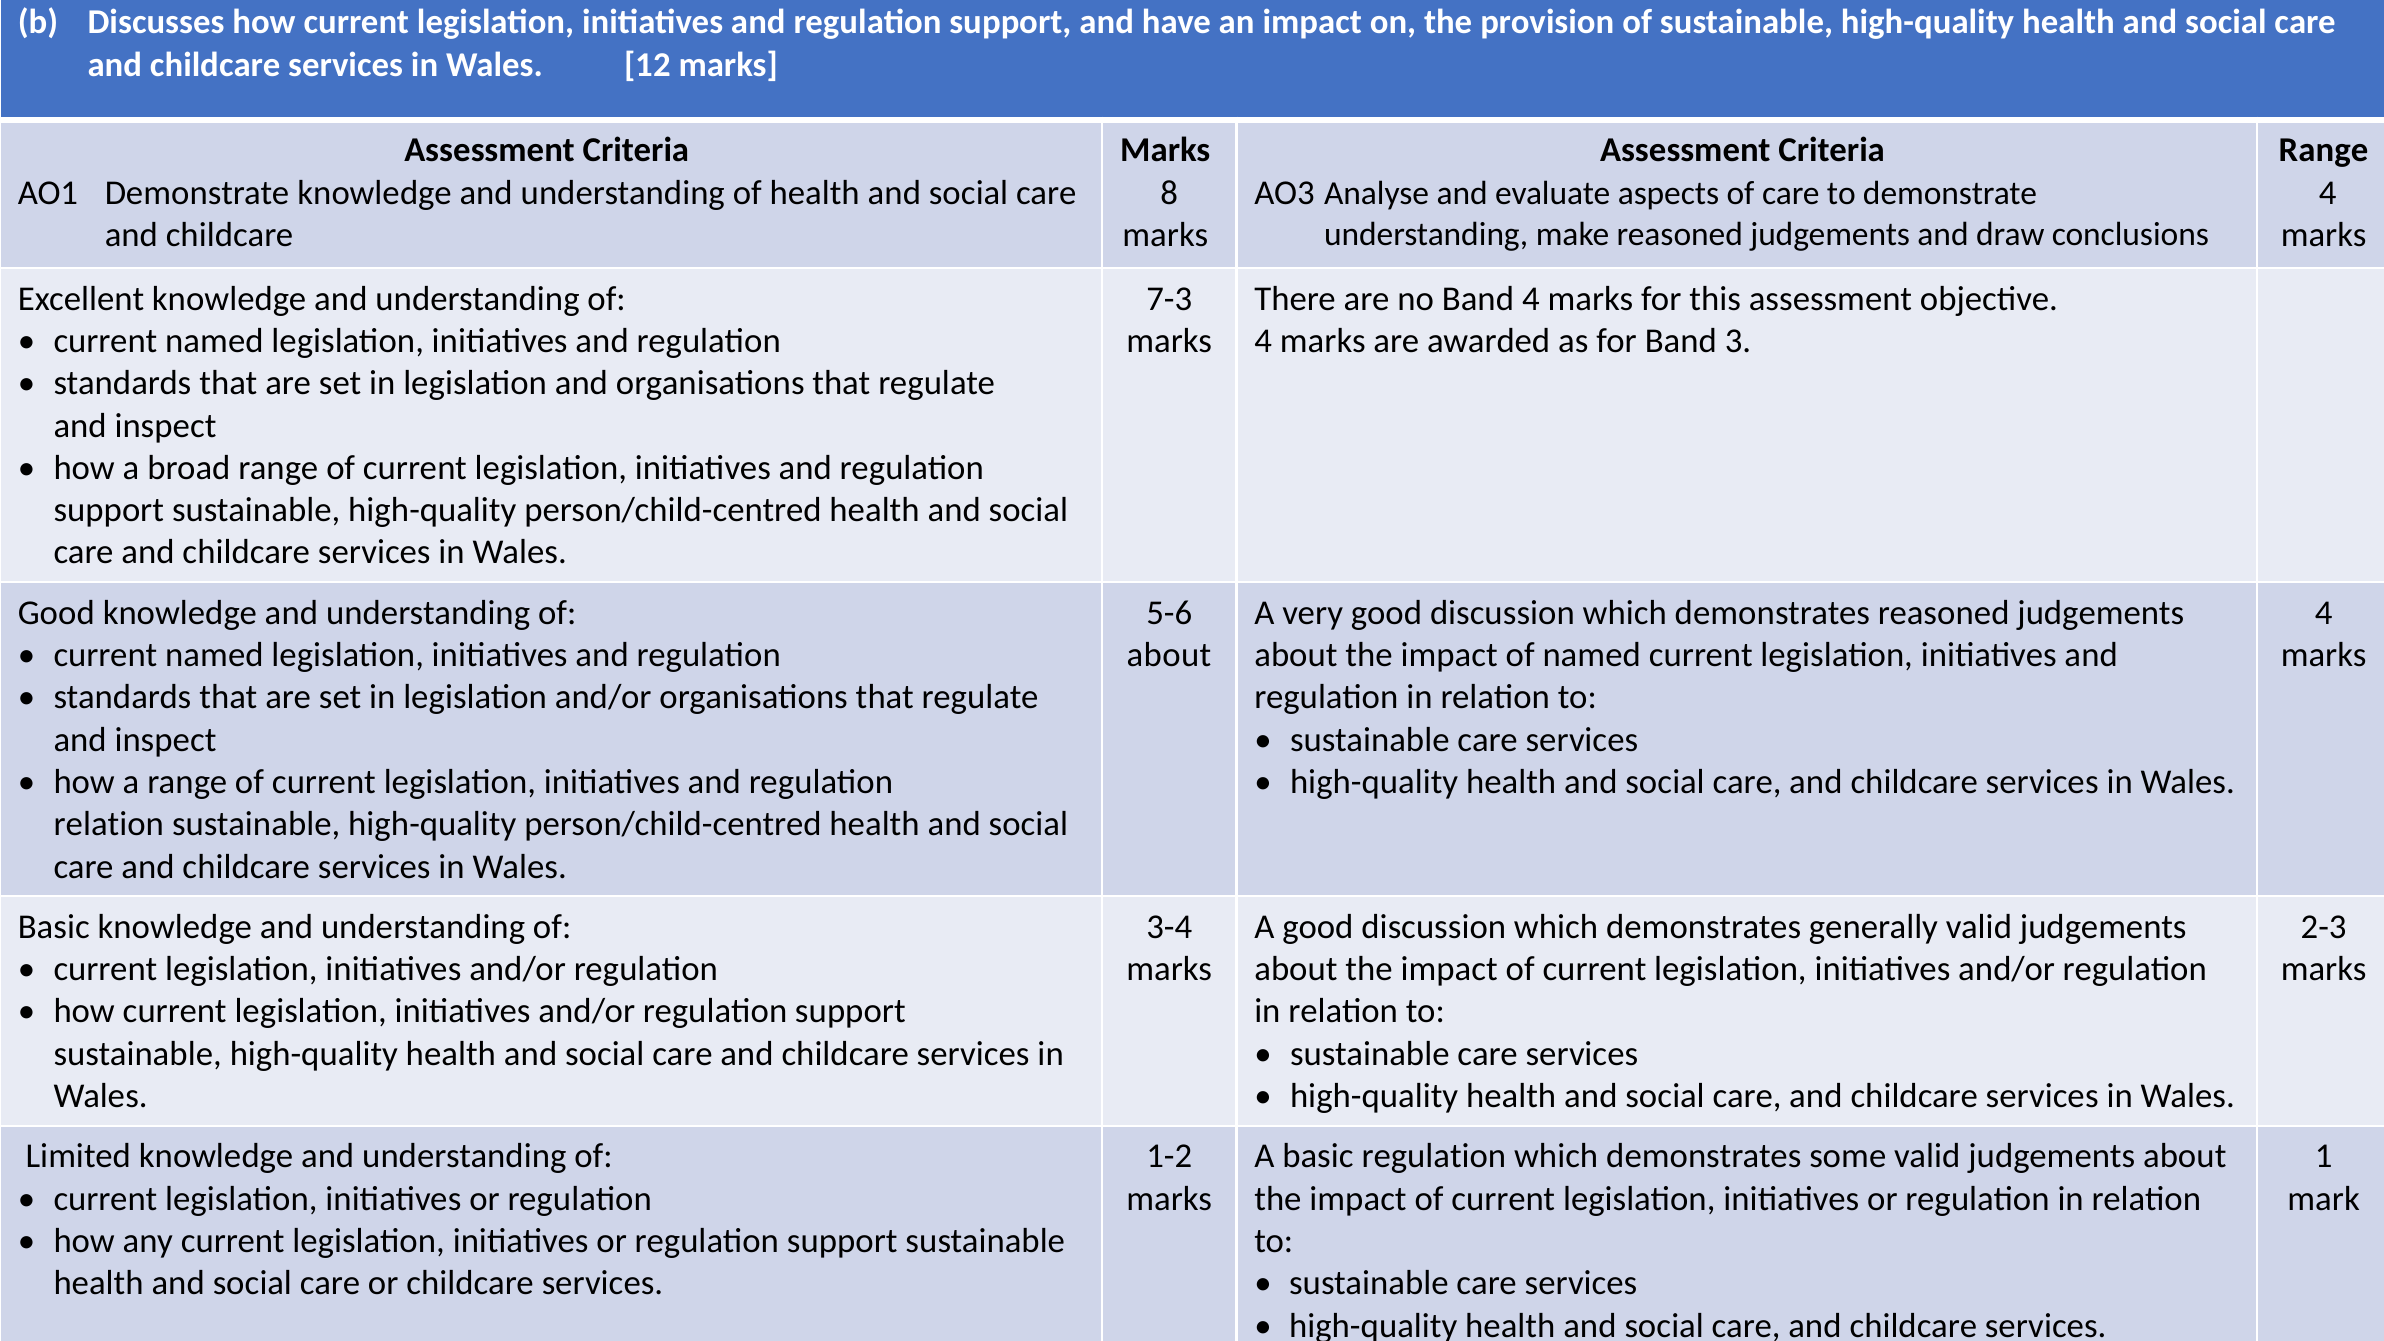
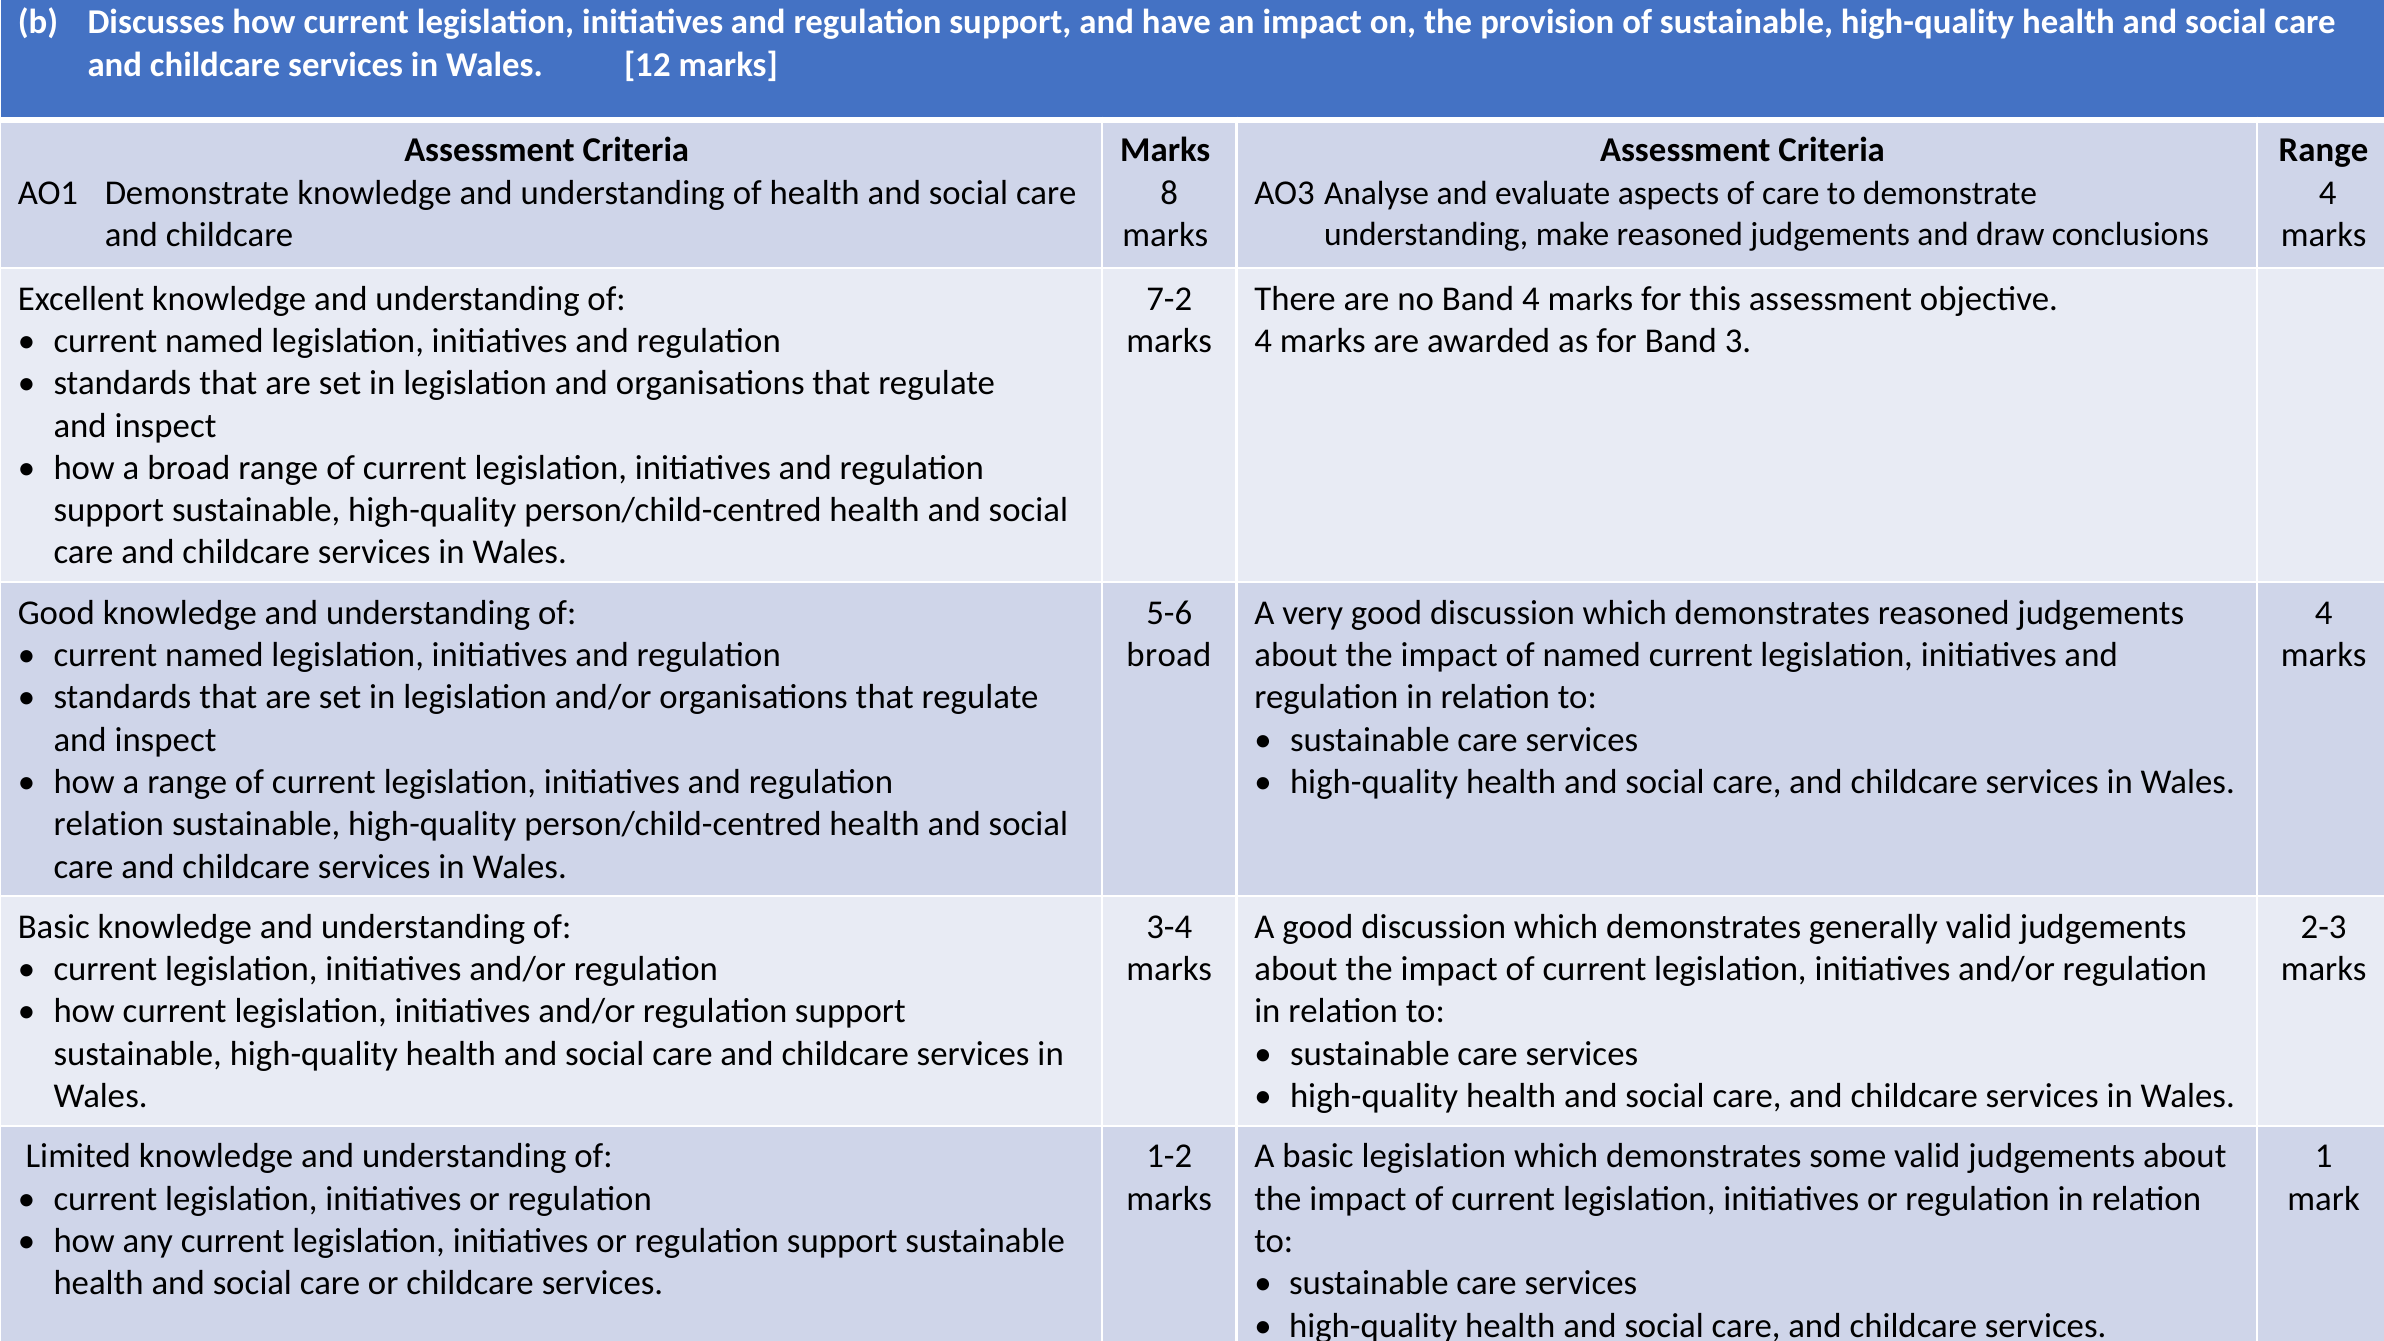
7-3: 7-3 -> 7-2 (1169, 299)
about: about -> broad (1169, 655)
basic regulation: regulation -> legislation (1434, 1156)
